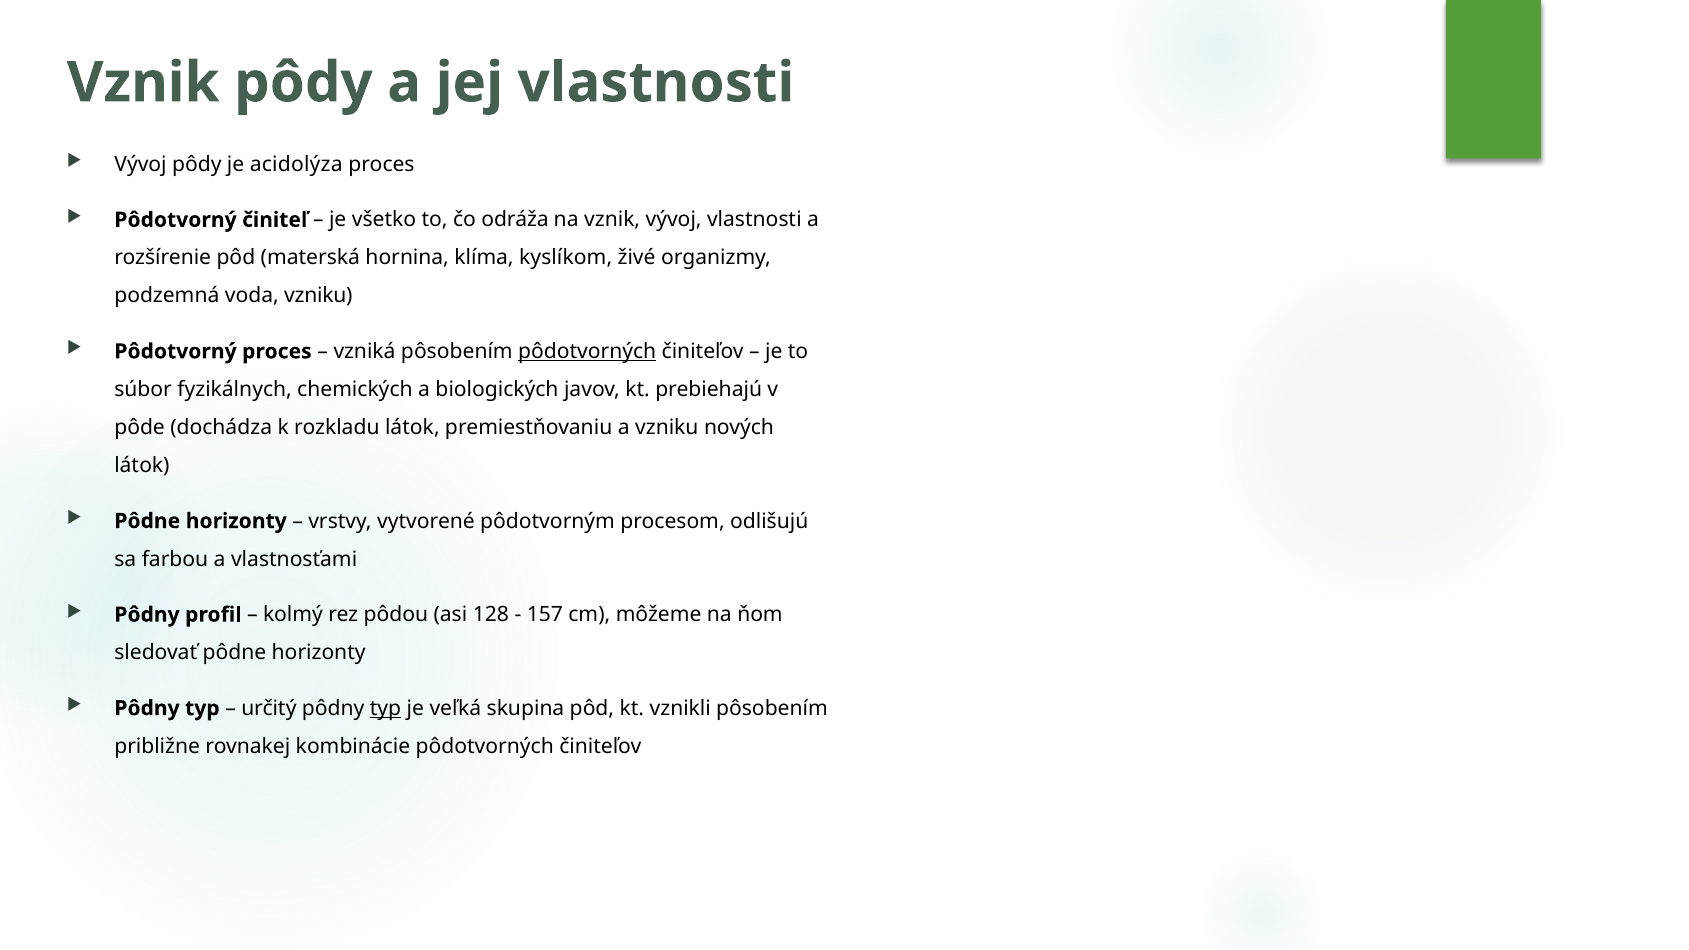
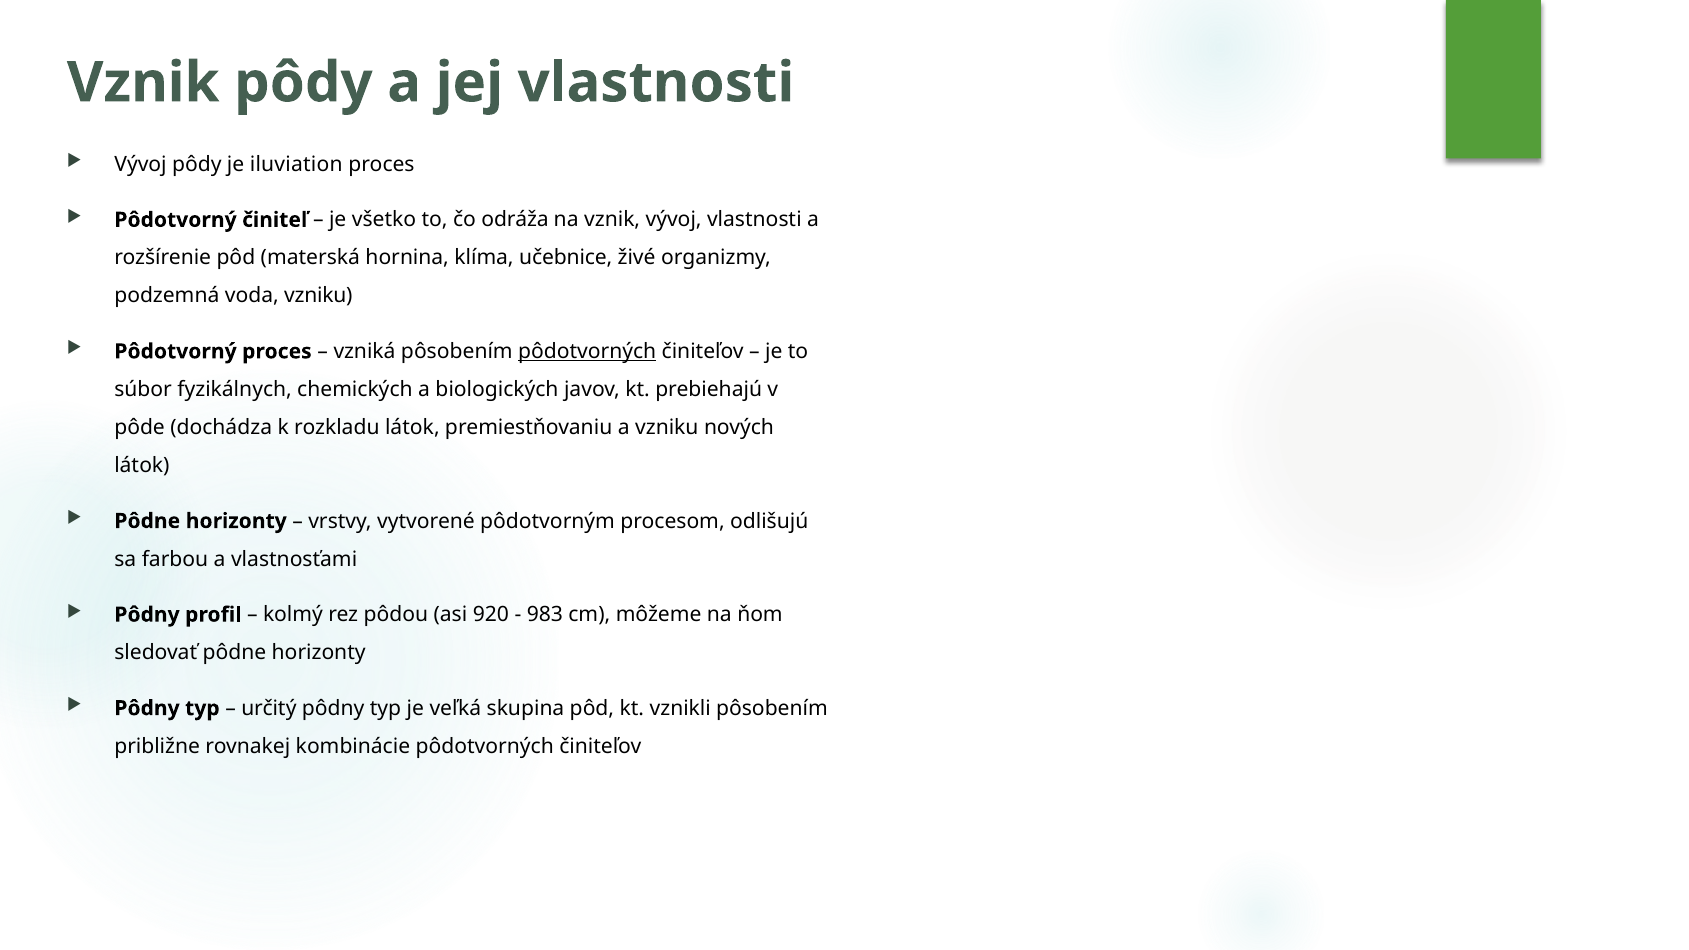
acidolýza: acidolýza -> iluviation (296, 164)
kyslíkom: kyslíkom -> učebnice (566, 258)
128: 128 -> 920 (491, 615)
157: 157 -> 983 (545, 615)
typ underline: present -> none (386, 708)
